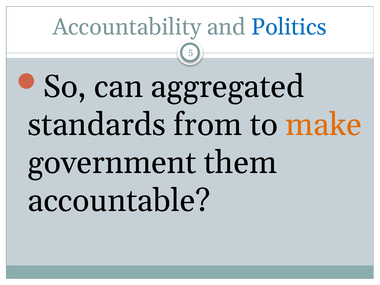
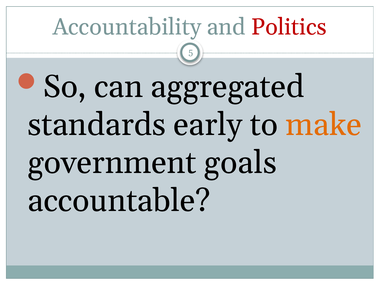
Politics colour: blue -> red (289, 27)
from: from -> early (208, 125)
them: them -> goals (240, 163)
